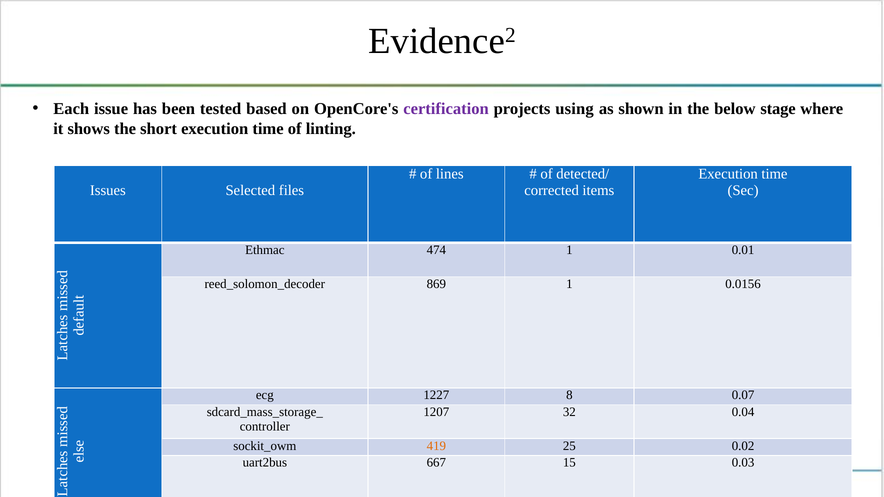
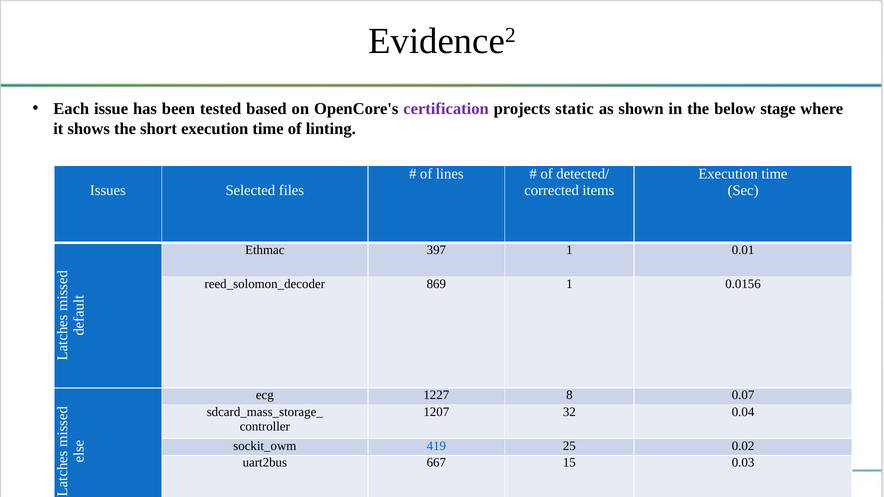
using: using -> static (575, 109)
474: 474 -> 397 (436, 250)
419 colour: orange -> blue (436, 446)
